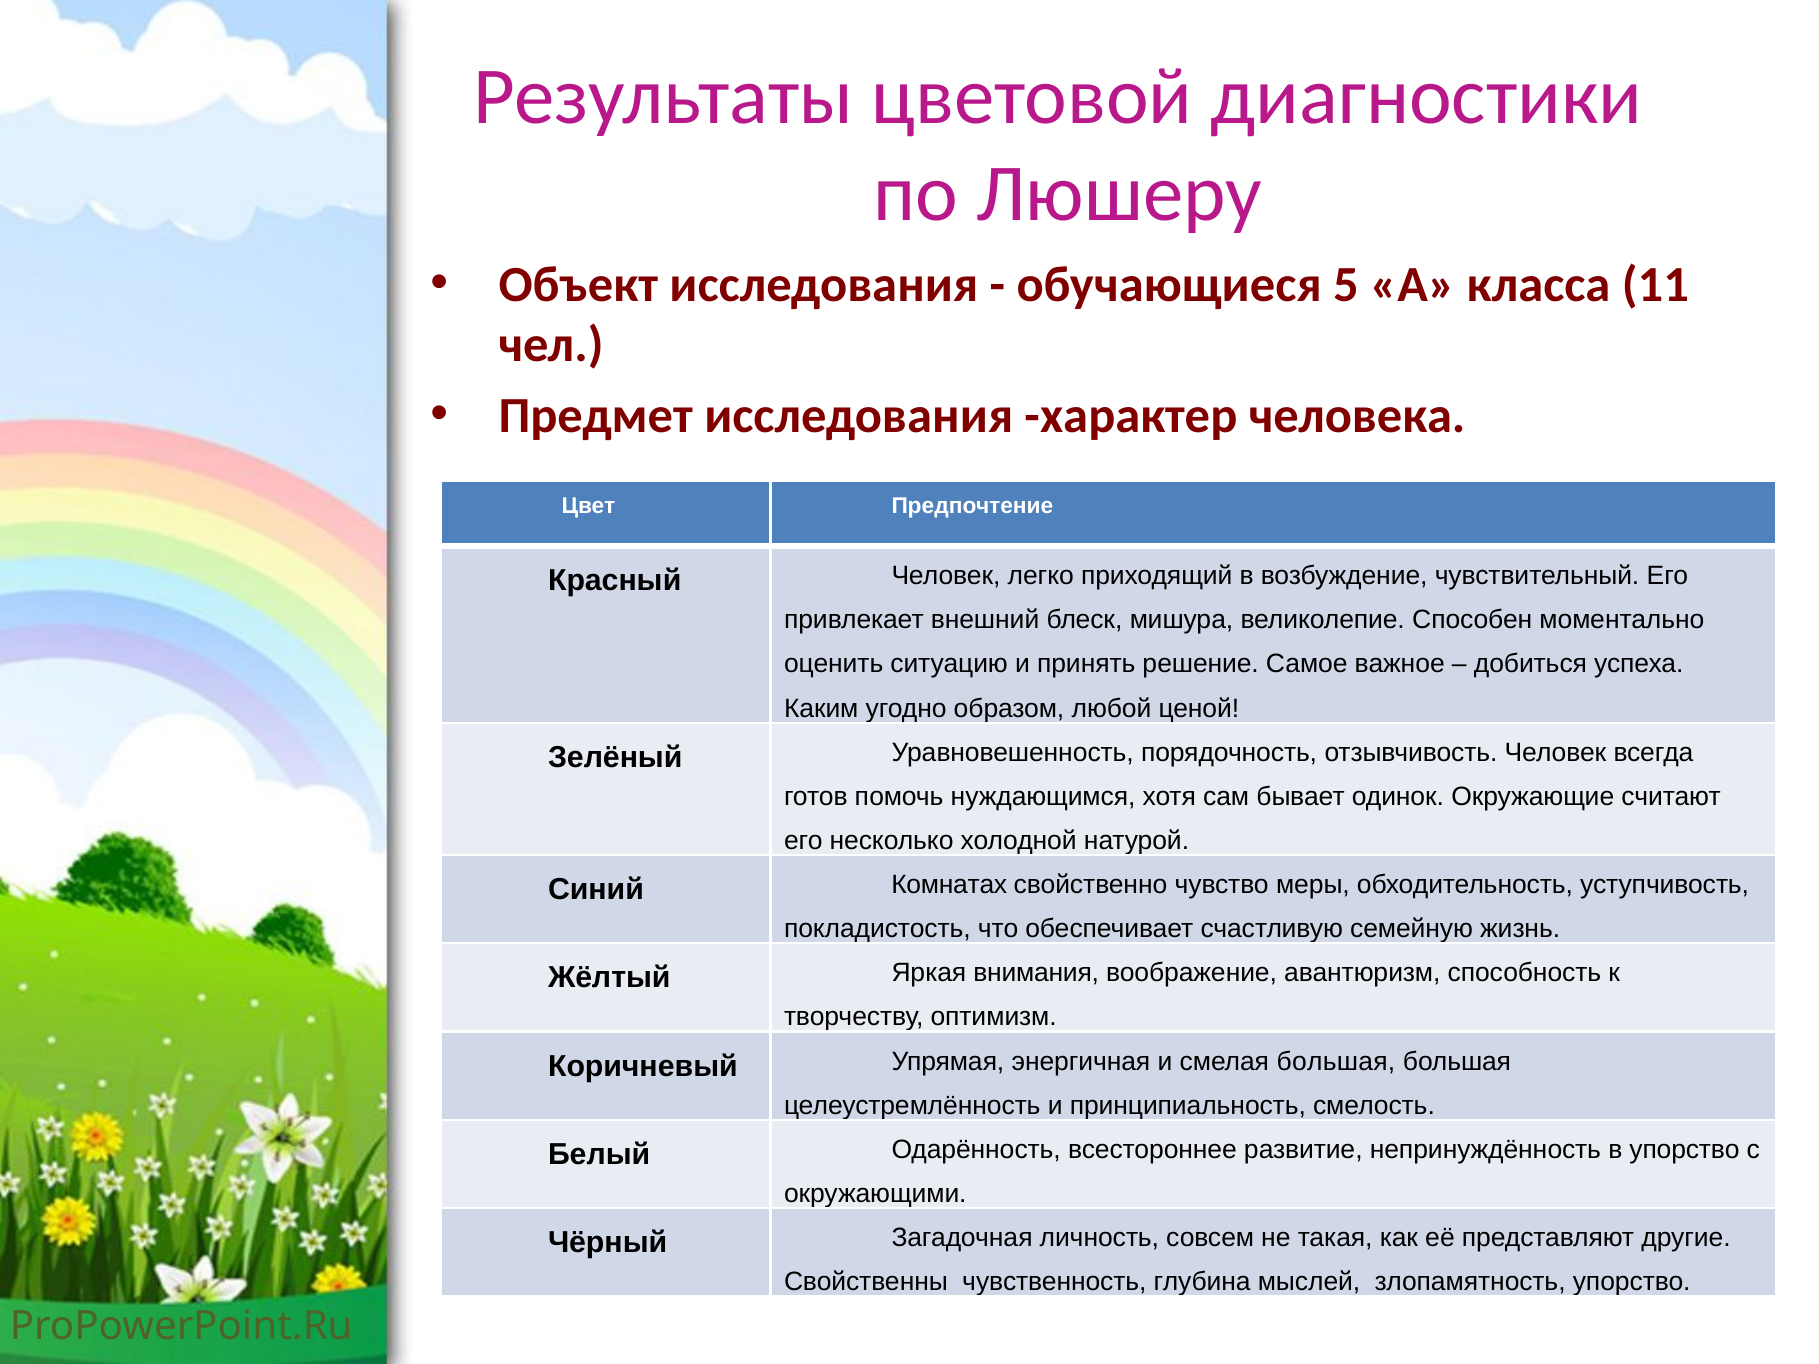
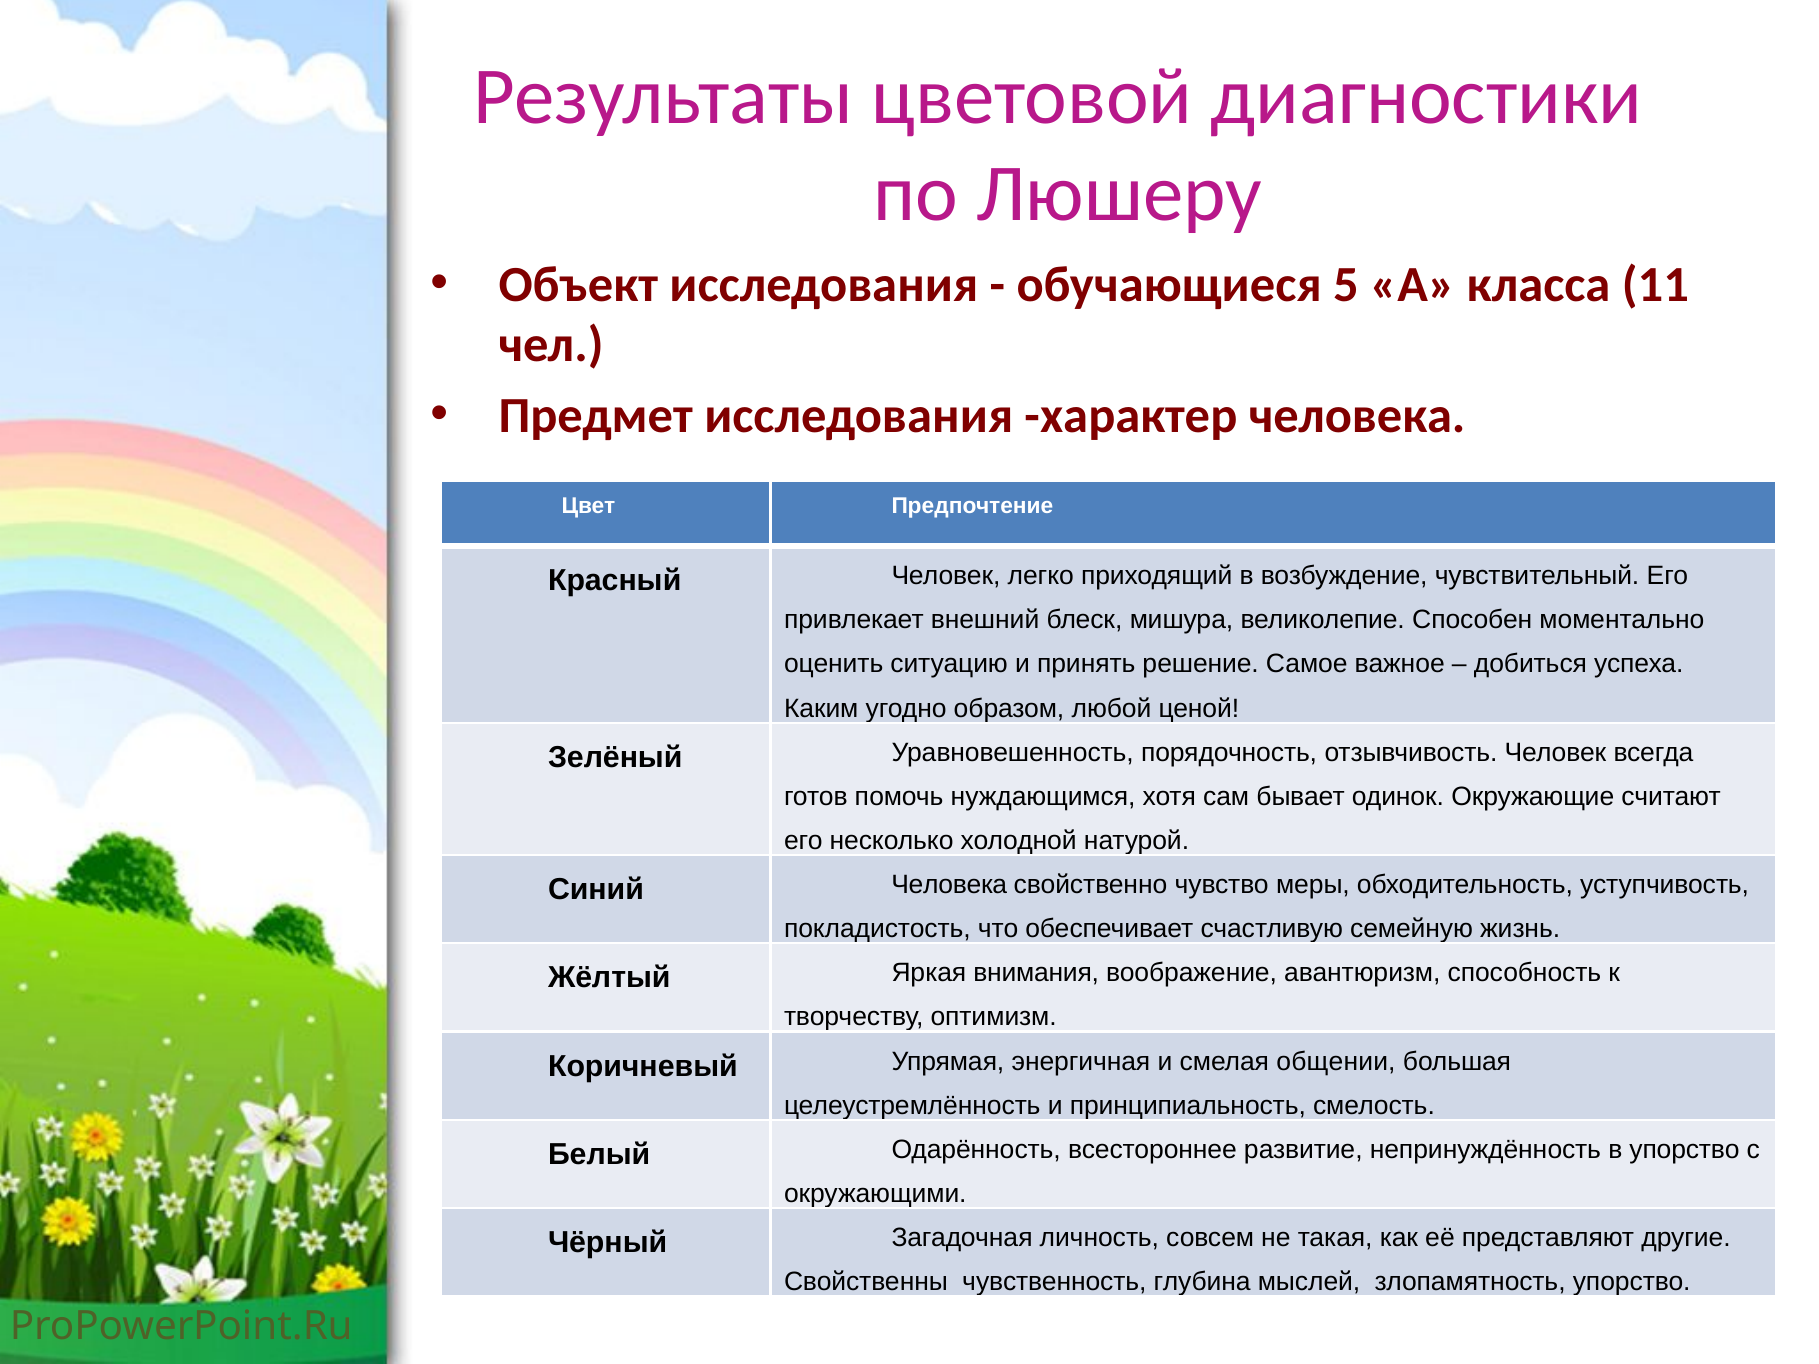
Синий Комнатах: Комнатах -> Человека (949, 885)
смелая большая: большая -> общении (1336, 1062)
